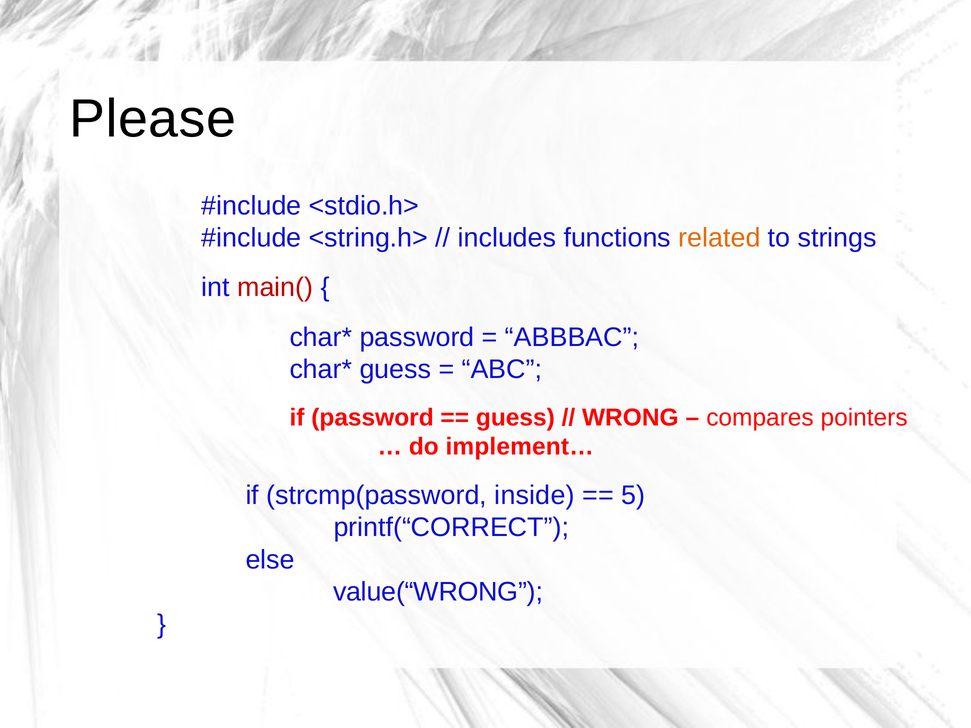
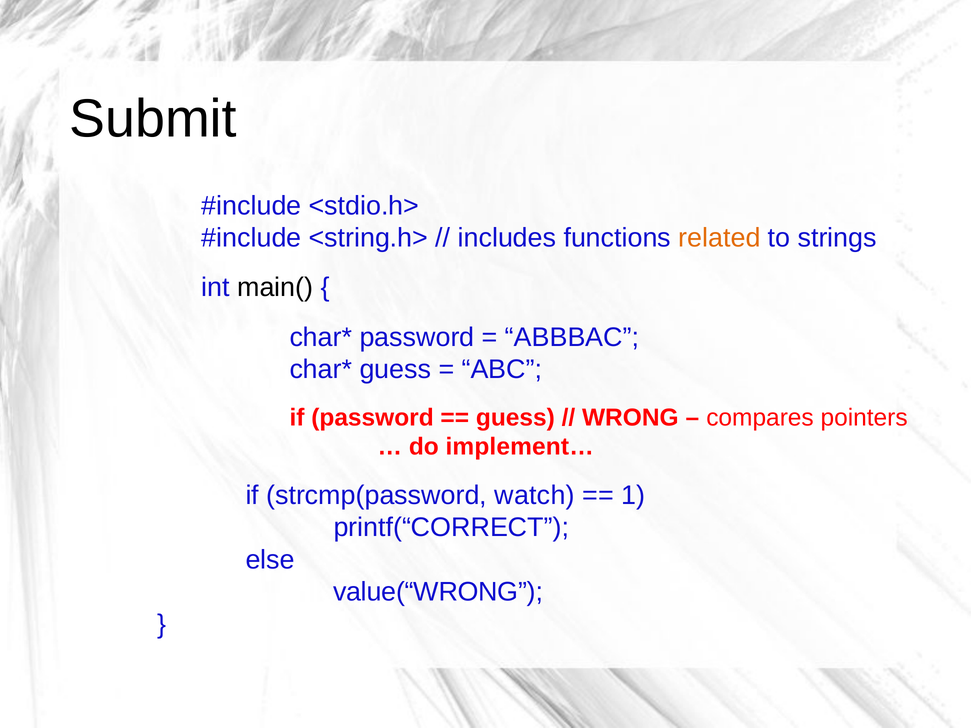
Please: Please -> Submit (153, 119)
main( colour: red -> black (275, 288)
inside: inside -> watch (535, 495)
5: 5 -> 1 (633, 495)
